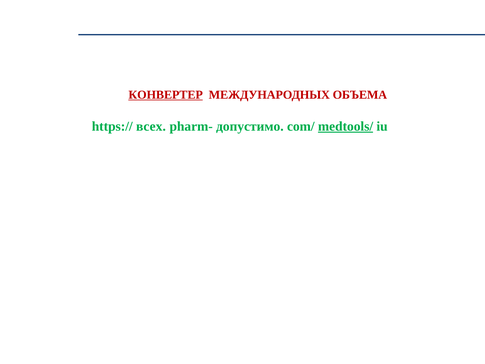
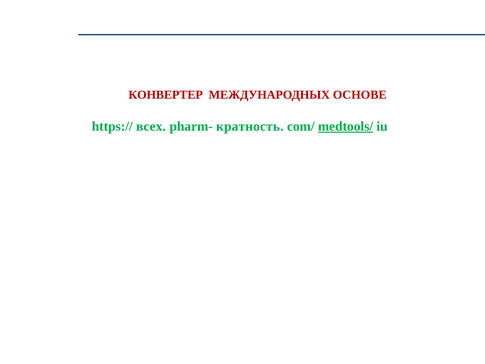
КОНВЕРТЕР underline: present -> none (166, 95)
ОБЪЕМА: ОБЪЕМА -> ОСНОВЕ (360, 95)
допустимо: допустимо -> кратность (250, 126)
